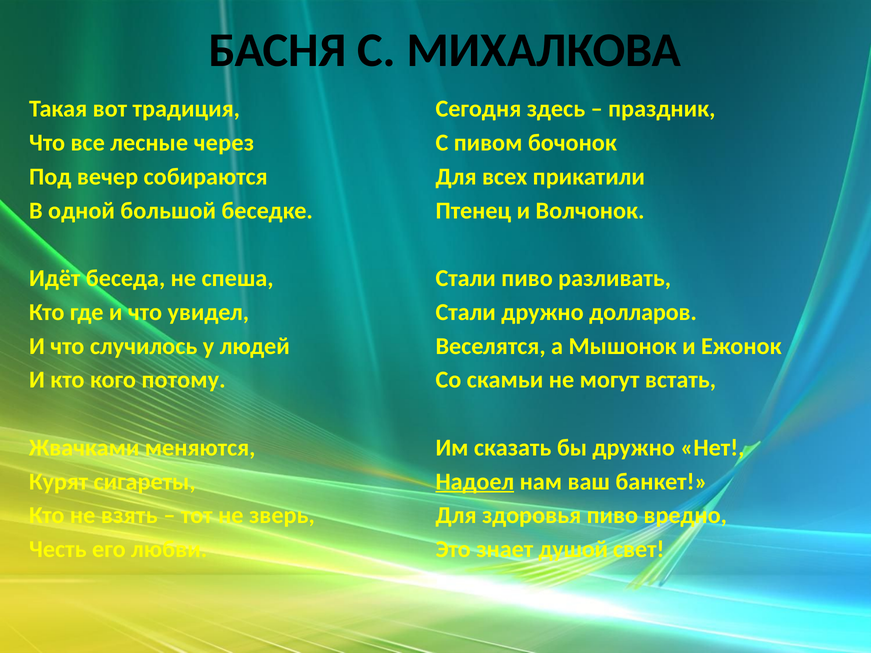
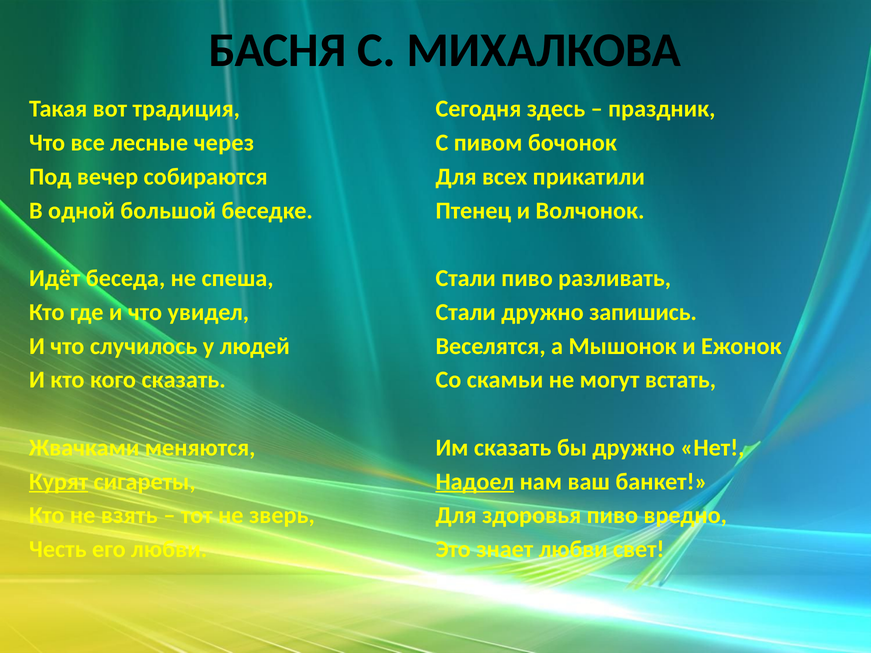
долларов: долларов -> запишись (643, 312)
кого потому: потому -> сказать (184, 380)
Курят underline: none -> present (59, 482)
знает душой: душой -> любви (573, 549)
